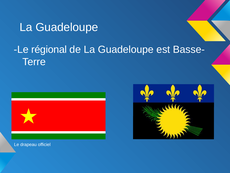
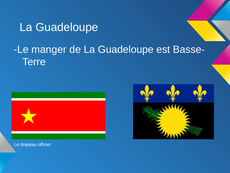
régional: régional -> manger (49, 49)
